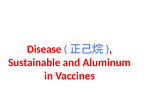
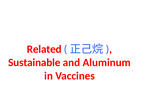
Disease: Disease -> Related (44, 49)
